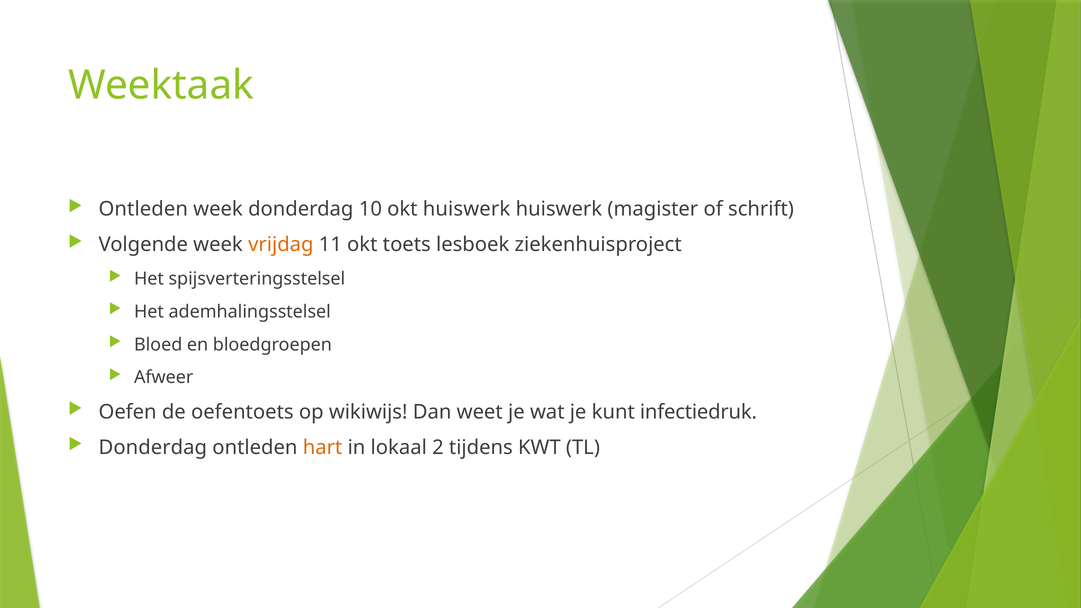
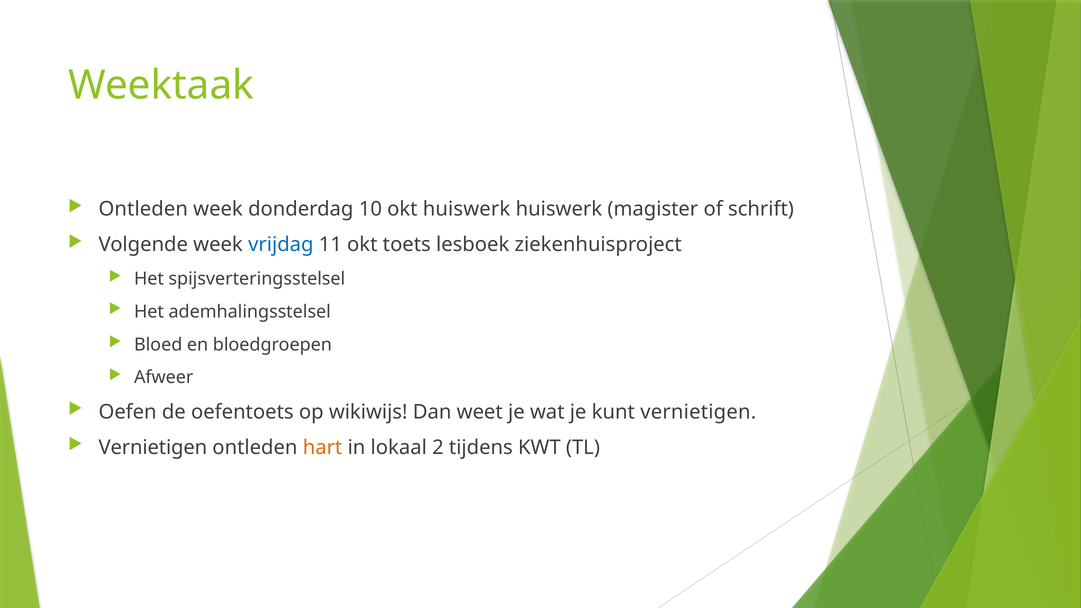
vrijdag colour: orange -> blue (281, 245)
kunt infectiedruk: infectiedruk -> vernietigen (698, 412)
Donderdag: Donderdag -> Vernietigen (153, 447)
